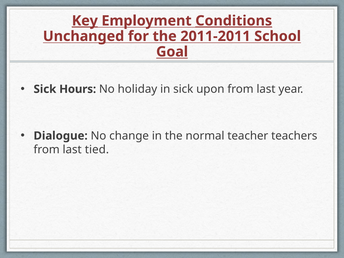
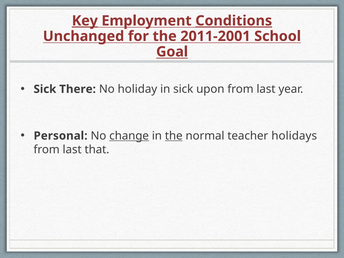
2011-2011: 2011-2011 -> 2011-2001 (215, 36)
Hours: Hours -> There (78, 89)
Dialogue: Dialogue -> Personal (61, 136)
change underline: none -> present (129, 136)
the underline: none -> present (174, 136)
teachers: teachers -> holidays (294, 136)
tied: tied -> that (97, 150)
